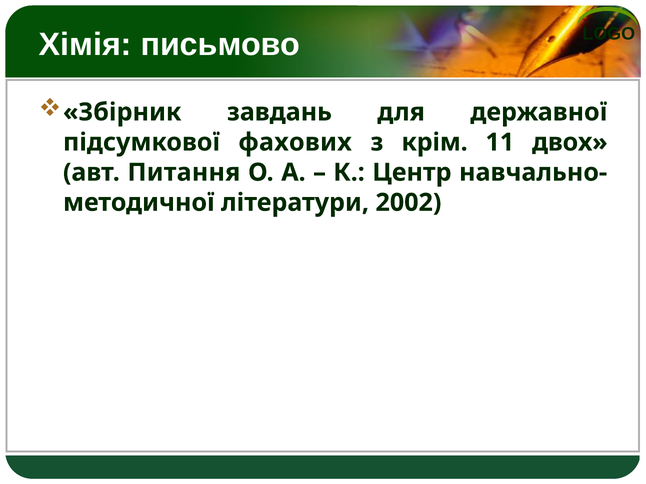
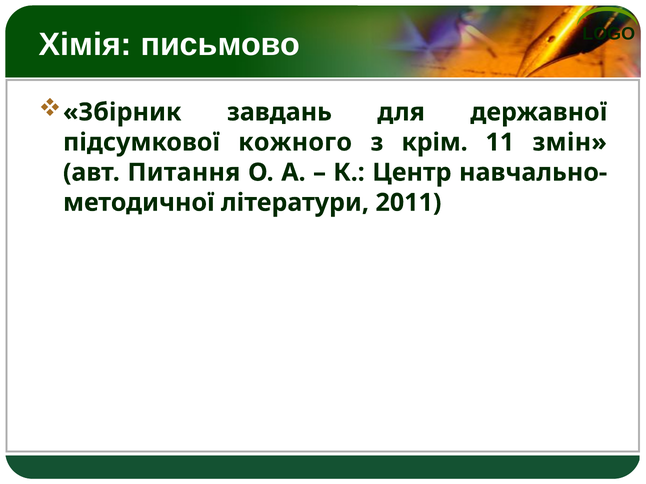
фахових: фахових -> кожного (295, 142)
двох: двох -> змін (570, 142)
2002: 2002 -> 2011 (408, 203)
